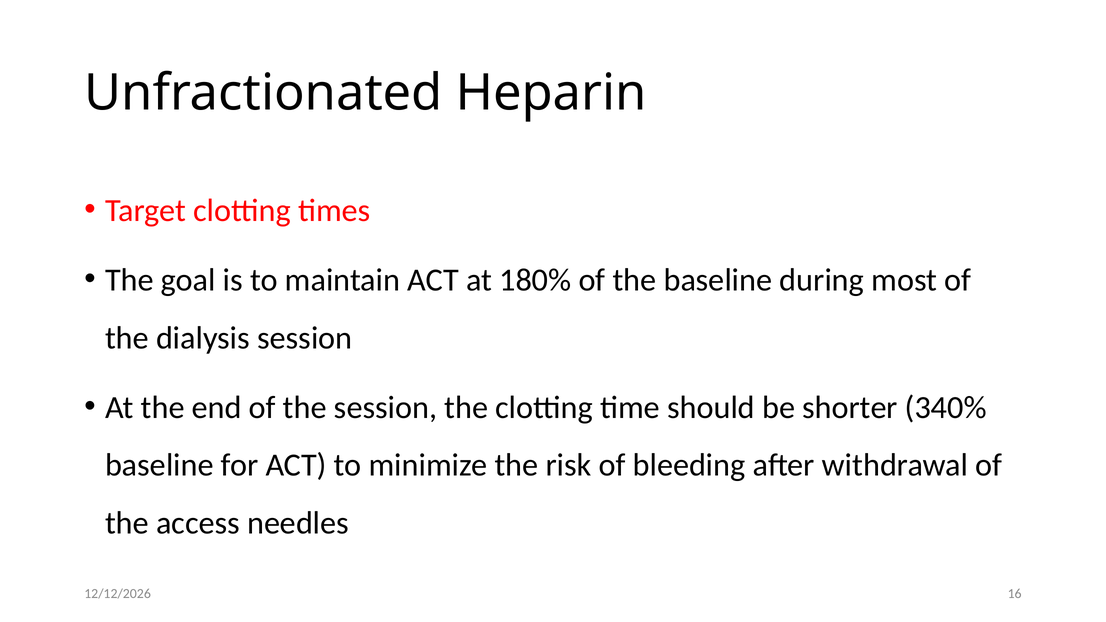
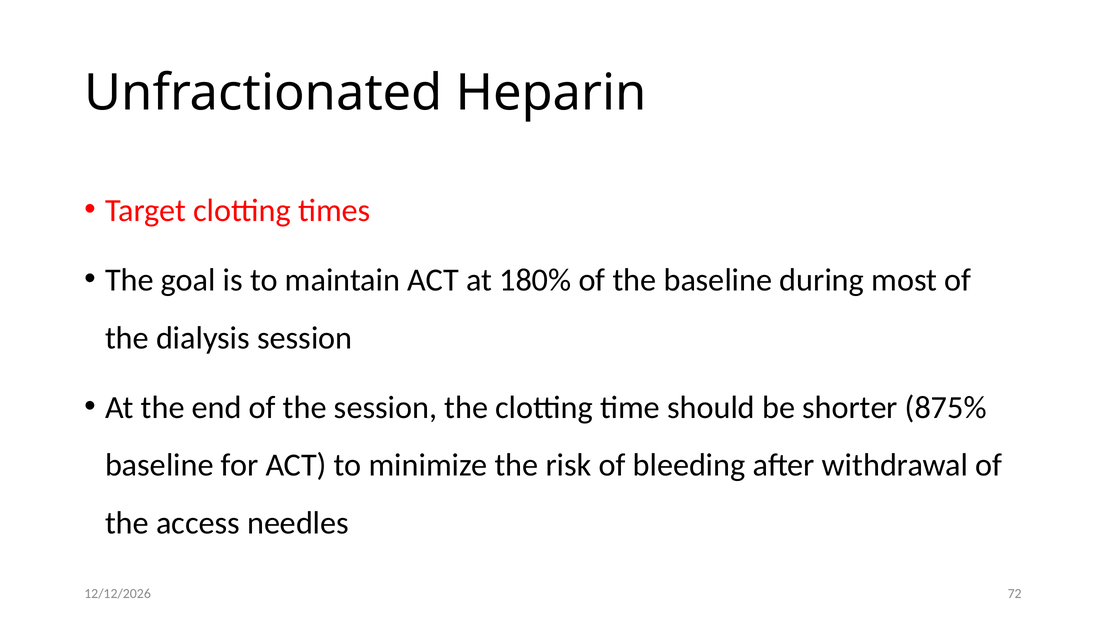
340%: 340% -> 875% (946, 407)
16: 16 -> 72 (1015, 594)
